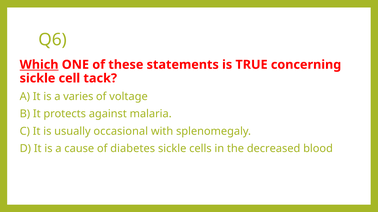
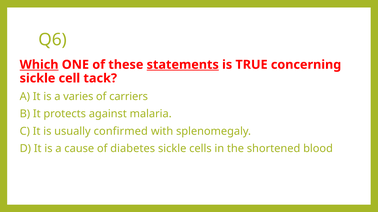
statements underline: none -> present (183, 65)
voltage: voltage -> carriers (129, 97)
occasional: occasional -> confirmed (121, 132)
decreased: decreased -> shortened (274, 149)
